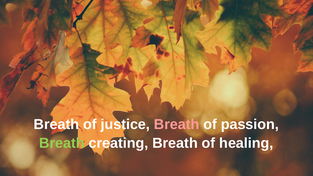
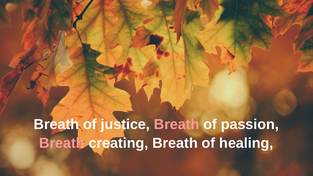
Breath colour: light green -> pink (62, 143)
